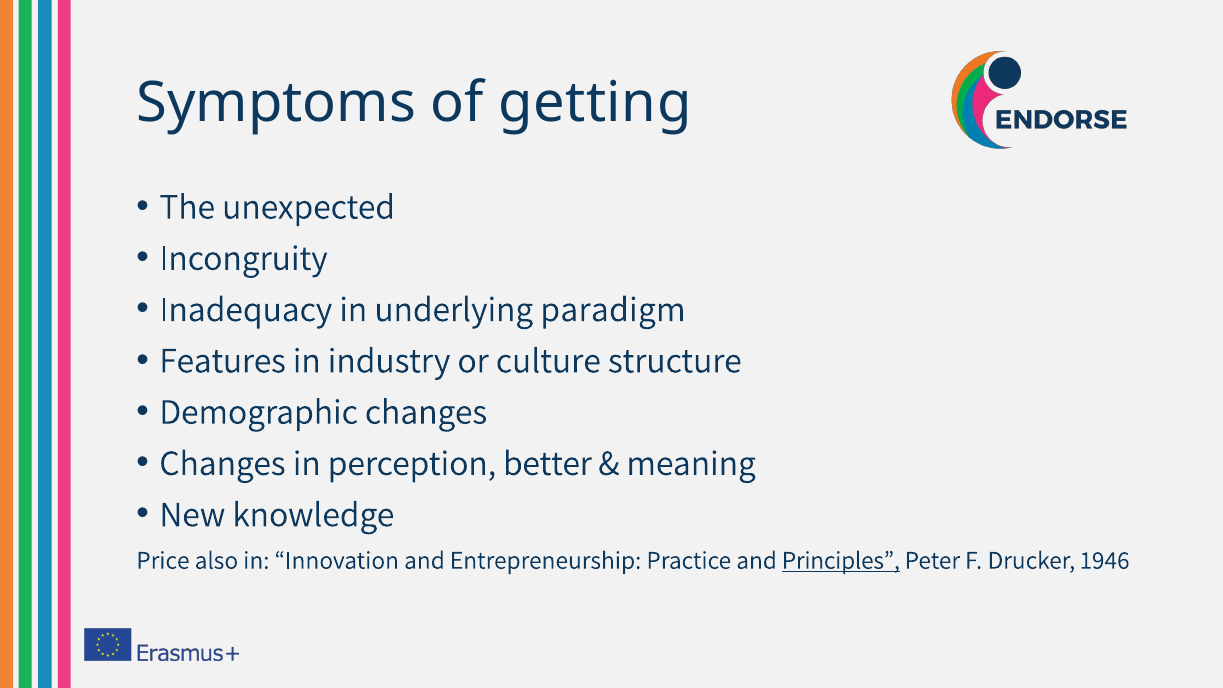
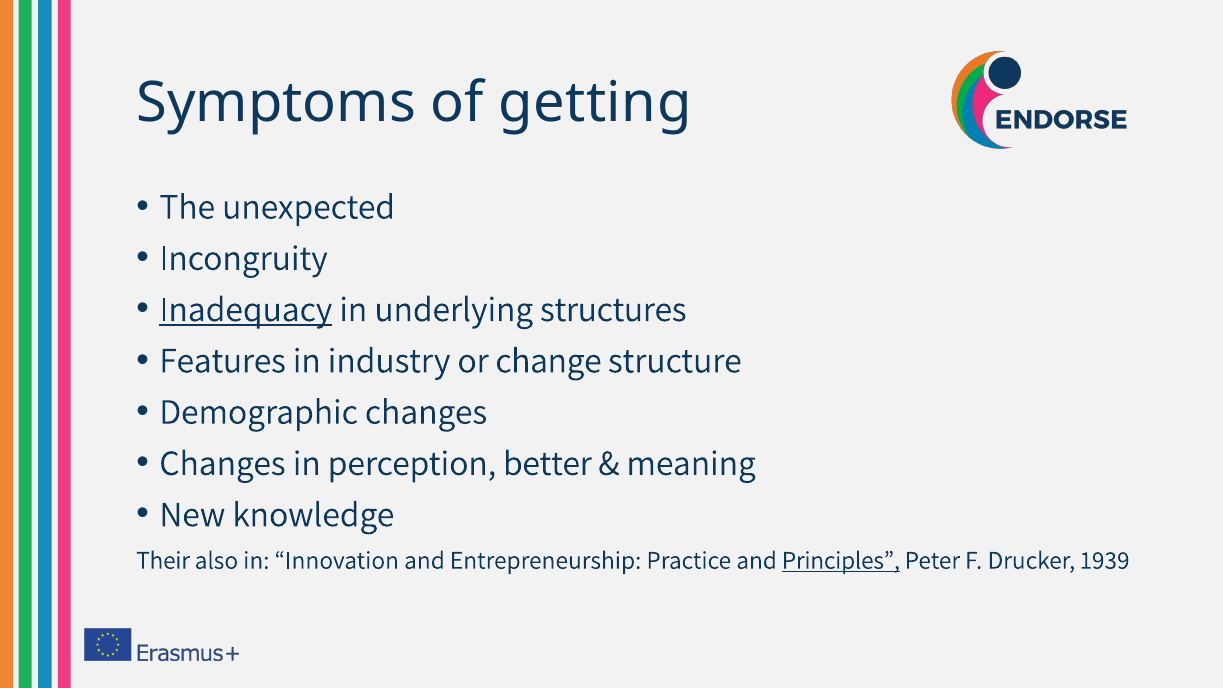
Inadequacy underline: none -> present (246, 309)
paradigm: paradigm -> structures (613, 309)
culture: culture -> change (549, 361)
Price: Price -> Their (163, 560)
1946: 1946 -> 1939 (1105, 560)
